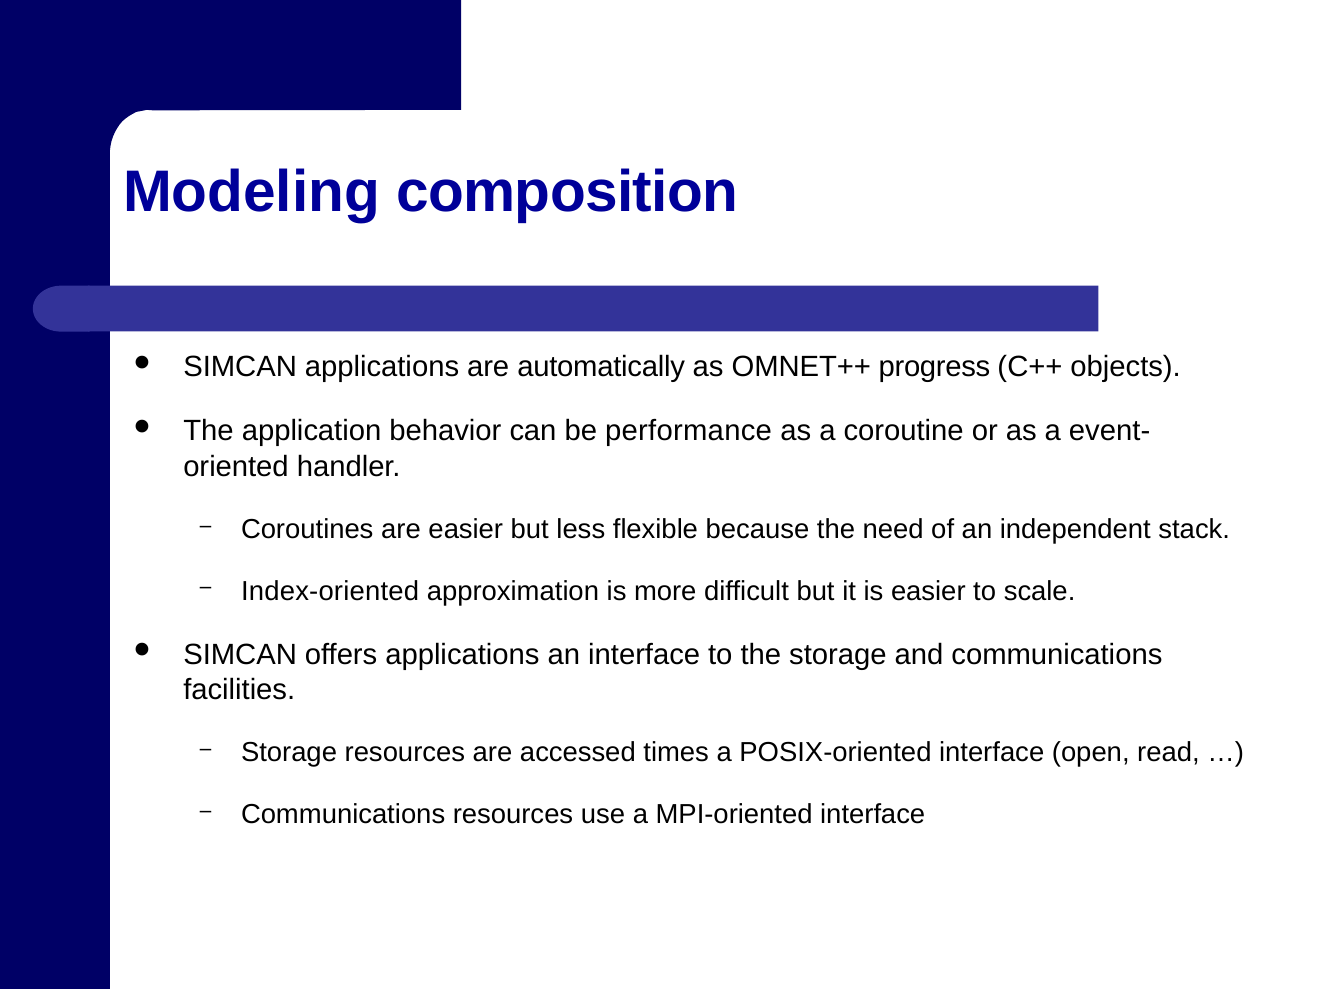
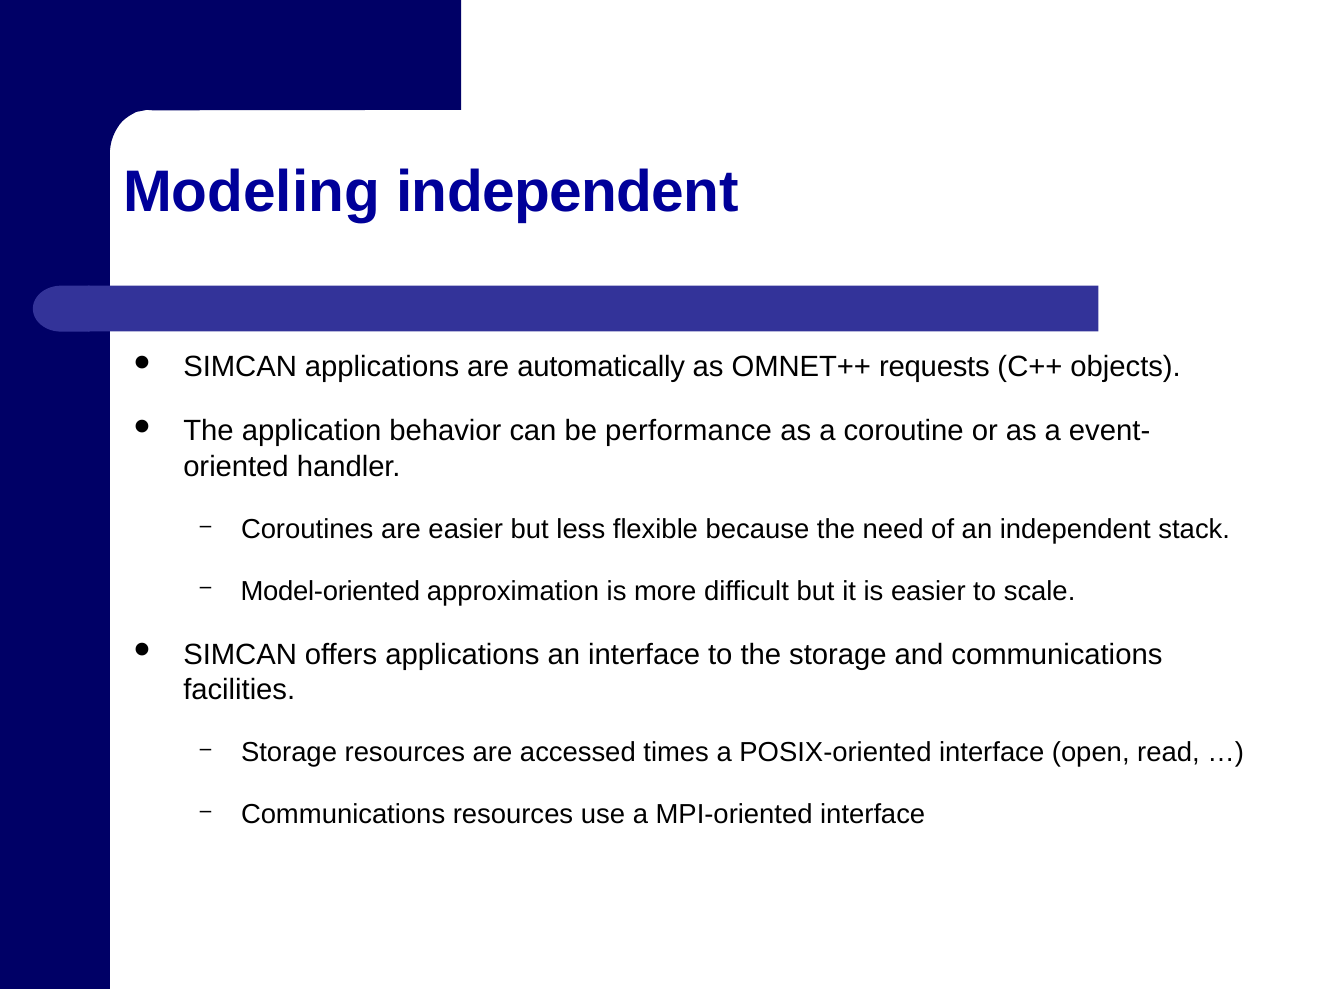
Modeling composition: composition -> independent (567, 192)
progress: progress -> requests (934, 367)
Index-oriented: Index-oriented -> Model-oriented (330, 591)
